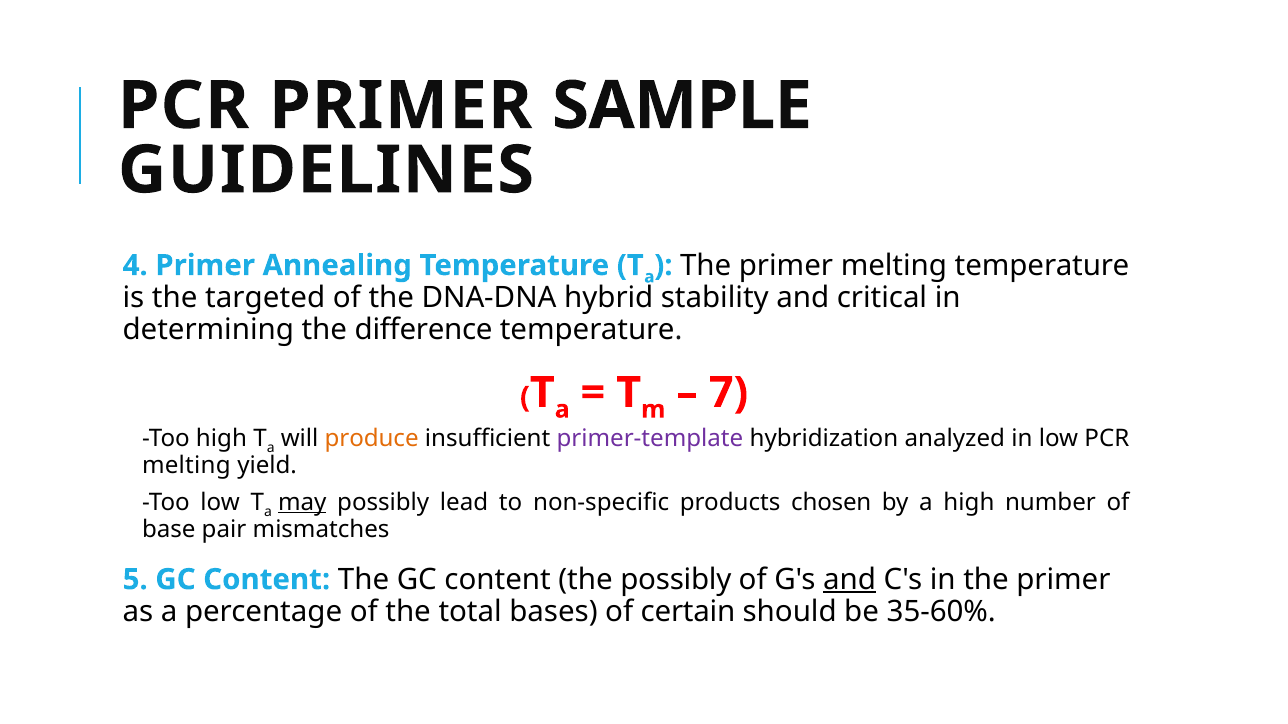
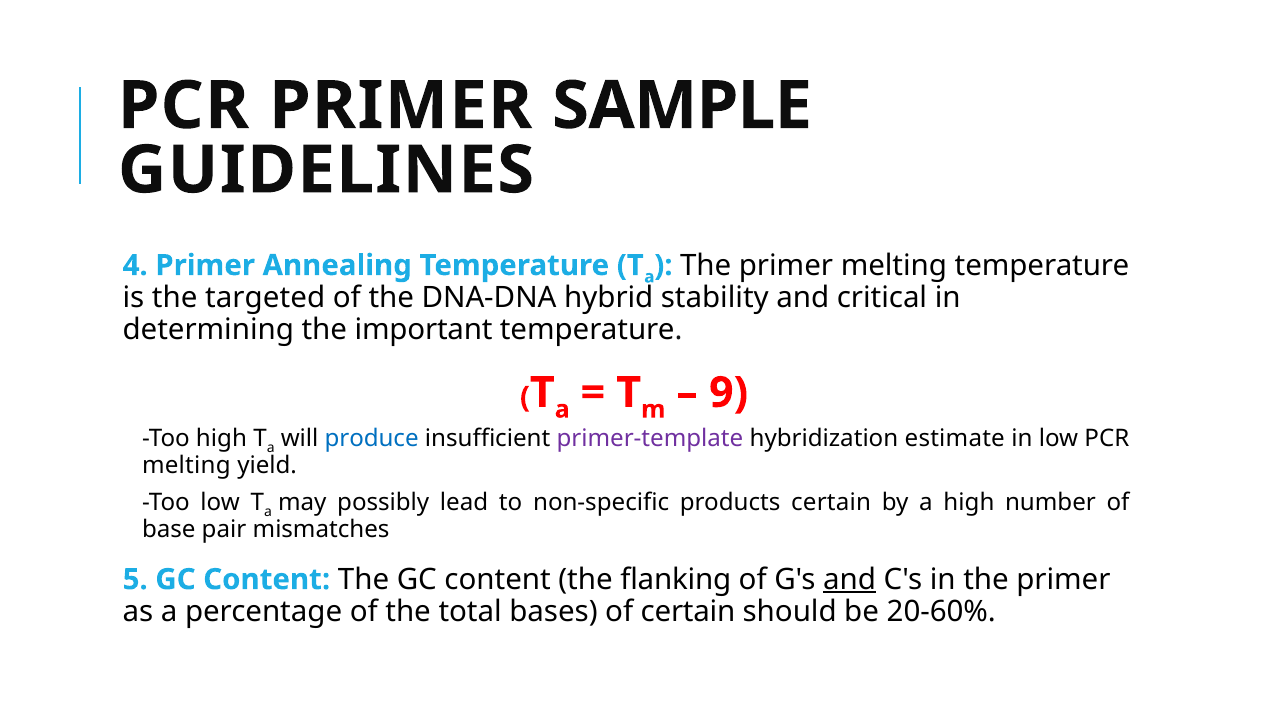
difference: difference -> important (424, 330)
7: 7 -> 9 (729, 393)
produce colour: orange -> blue (372, 439)
analyzed: analyzed -> estimate (955, 439)
may underline: present -> none (302, 503)
products chosen: chosen -> certain (831, 503)
the possibly: possibly -> flanking (676, 580)
35-60%: 35-60% -> 20-60% (941, 612)
